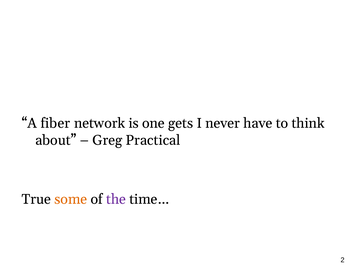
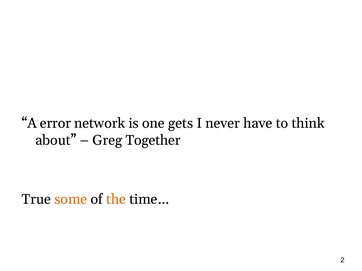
fiber: fiber -> error (56, 124)
Practical: Practical -> Together (153, 140)
the colour: purple -> orange (116, 200)
